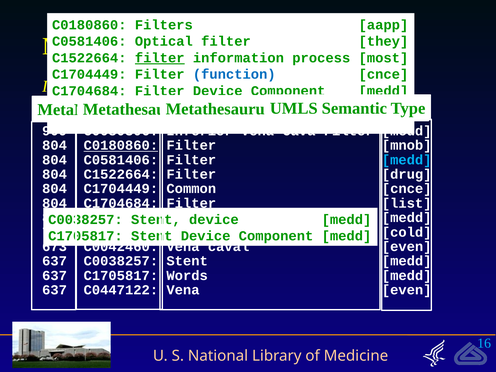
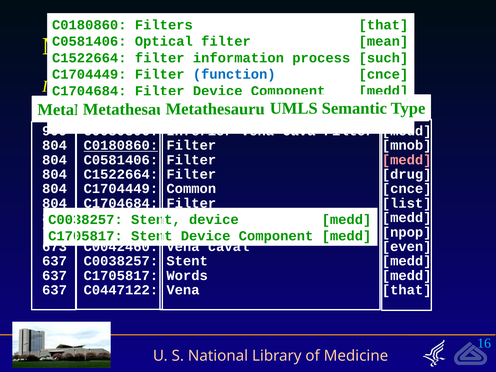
Filters aapp: aapp -> that (383, 25)
they: they -> mean (383, 41)
filter underline: present -> none (160, 58)
most: most -> such (383, 58)
medd colour: light blue -> pink (407, 160)
cold: cold -> npop (407, 232)
Vena even: even -> that (407, 290)
